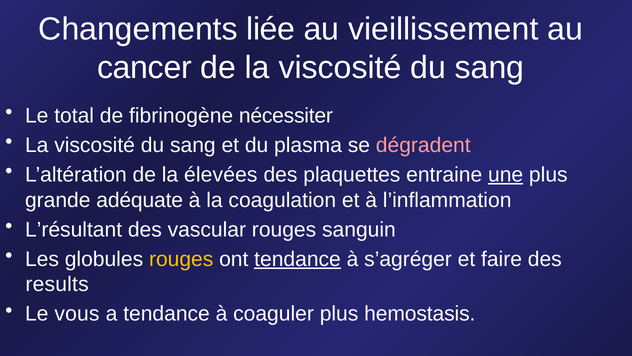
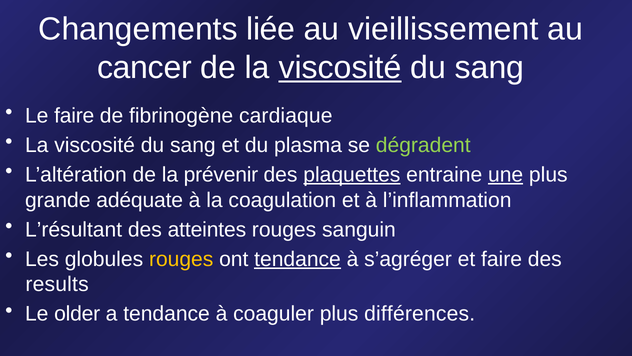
viscosité underline: none -> present (340, 68)
Le total: total -> faire (74, 116)
nécessiter: nécessiter -> cardiaque (286, 116)
dégradent colour: pink -> light green (423, 145)
élevées: élevées -> prévenir (221, 175)
plaquettes underline: none -> present (352, 175)
vascular: vascular -> atteintes (207, 229)
vous: vous -> older (77, 314)
hemostasis: hemostasis -> différences (420, 314)
